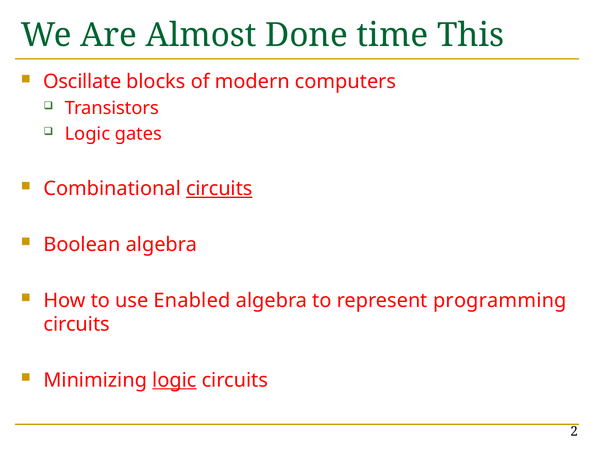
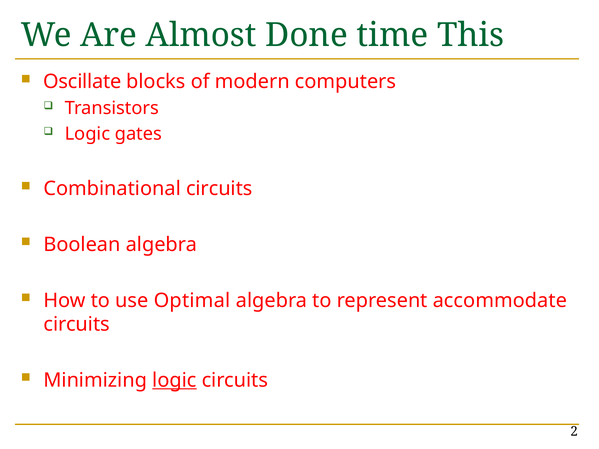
circuits underline: present -> none (219, 189)
Enabled: Enabled -> Optimal (192, 301)
programming: programming -> accommodate (500, 301)
